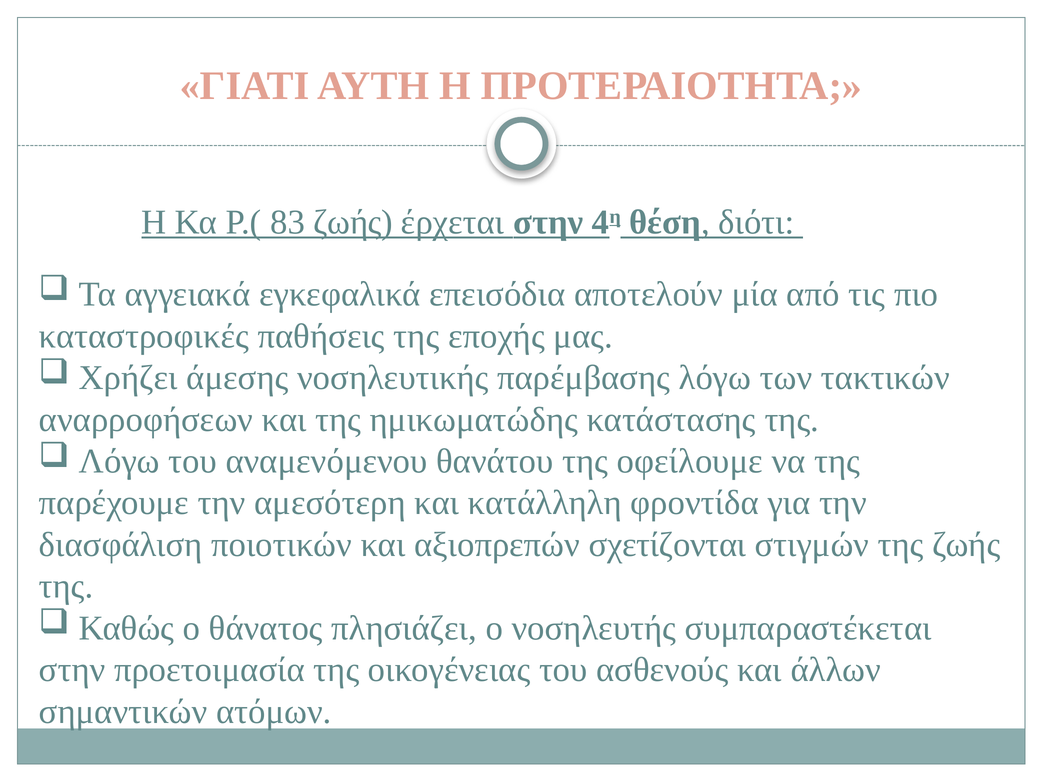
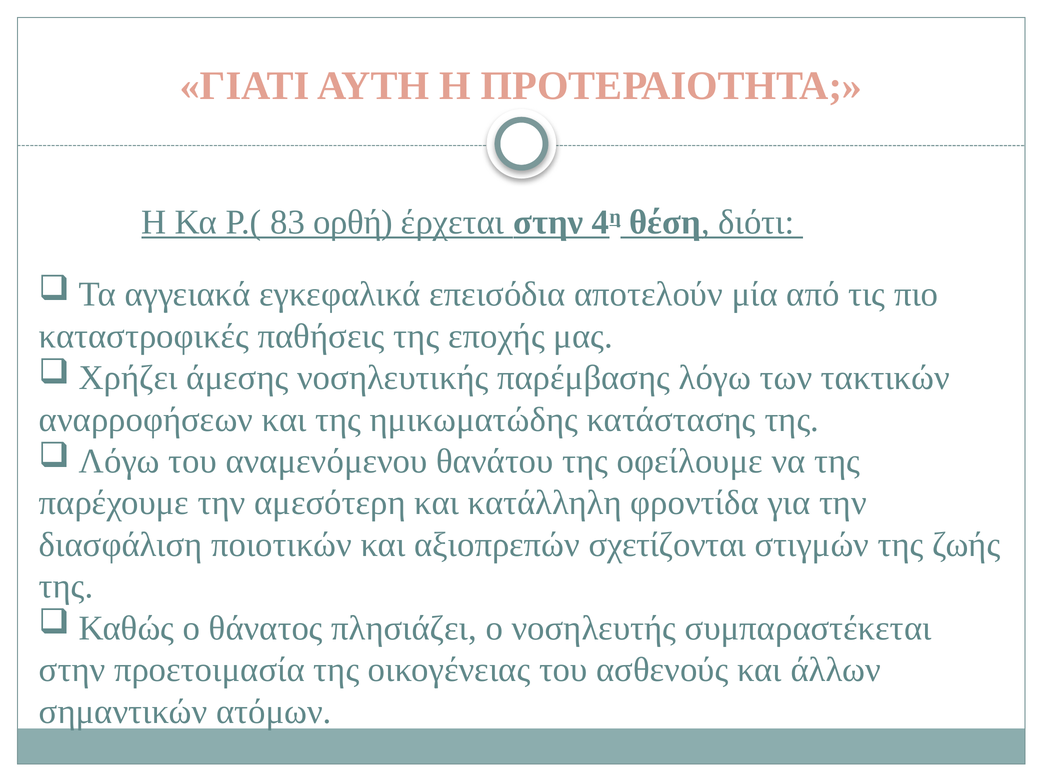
83 ζωής: ζωής -> ορθή (353, 222)
